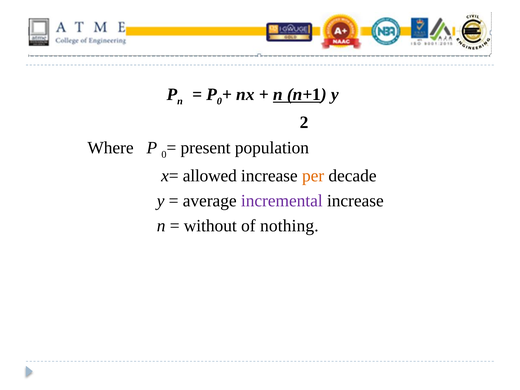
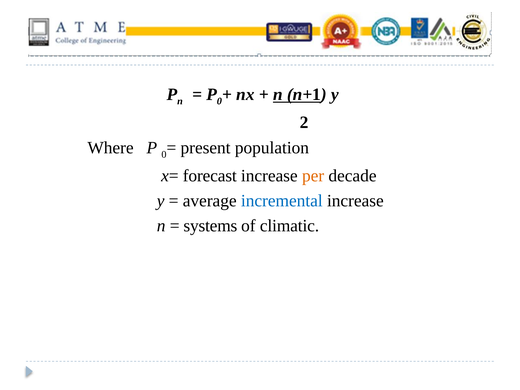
allowed: allowed -> forecast (210, 176)
incremental colour: purple -> blue (282, 201)
without: without -> systems (210, 226)
nothing: nothing -> climatic (289, 226)
